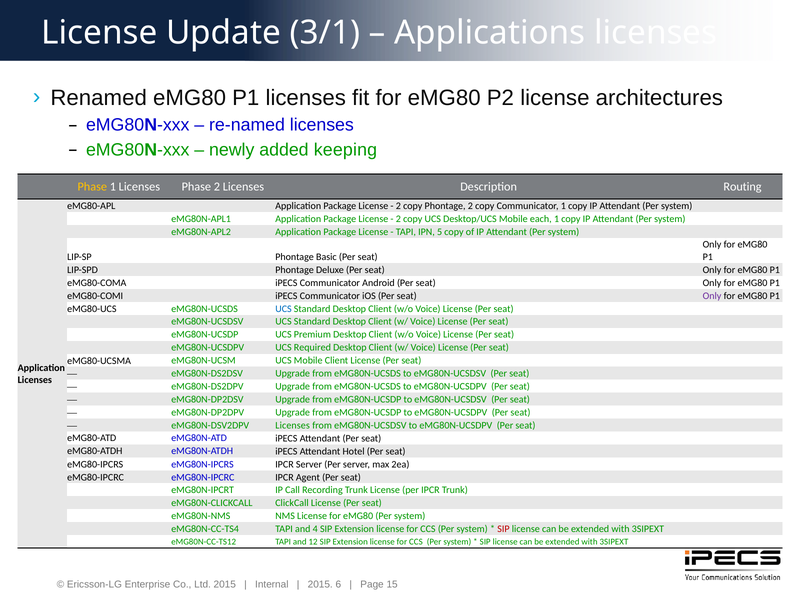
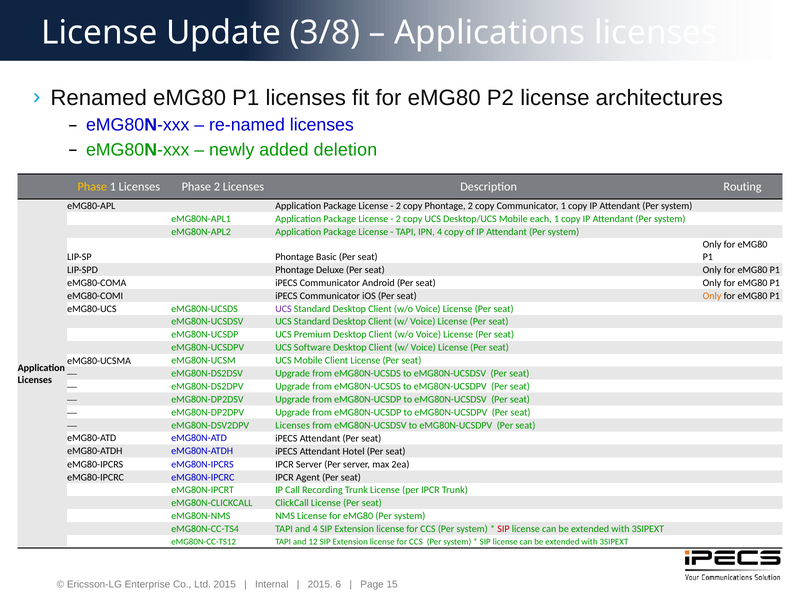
3/1: 3/1 -> 3/8 (325, 33)
keeping: keeping -> deletion (345, 150)
IPN 5: 5 -> 4 (440, 232)
Only colour: purple -> orange (712, 296)
UCS colour: blue -> purple (284, 309)
Required: Required -> Software (312, 348)
